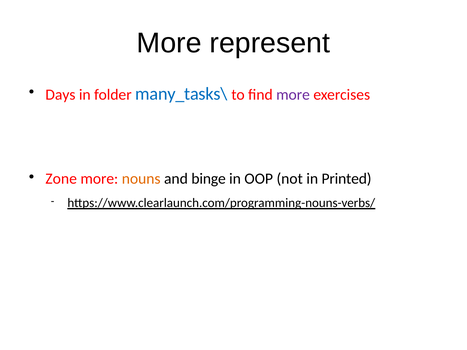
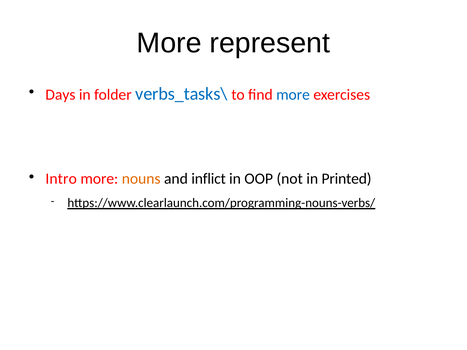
many_tasks\: many_tasks\ -> verbs_tasks\ (181, 94)
more colour: purple -> blue (293, 95)
Zone: Zone -> Intro (61, 179)
binge: binge -> inflict (209, 179)
